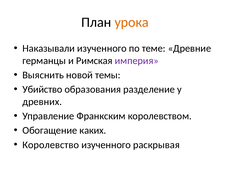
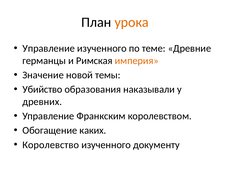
Наказывали: Наказывали -> Управление (49, 48)
империя colour: purple -> orange (137, 61)
Выяснить: Выяснить -> Значение (43, 75)
разделение: разделение -> наказывали (149, 89)
раскрывая: раскрывая -> документу (156, 144)
